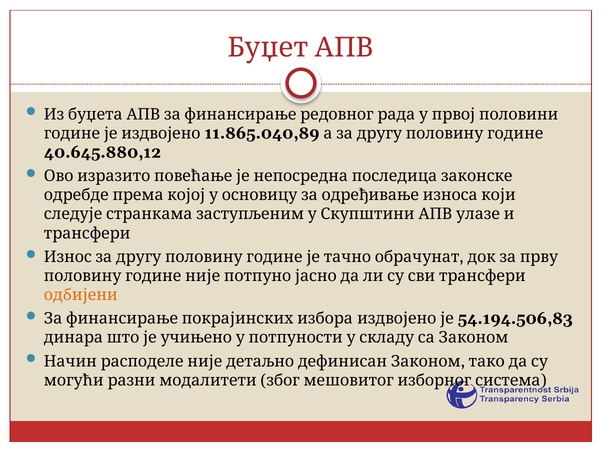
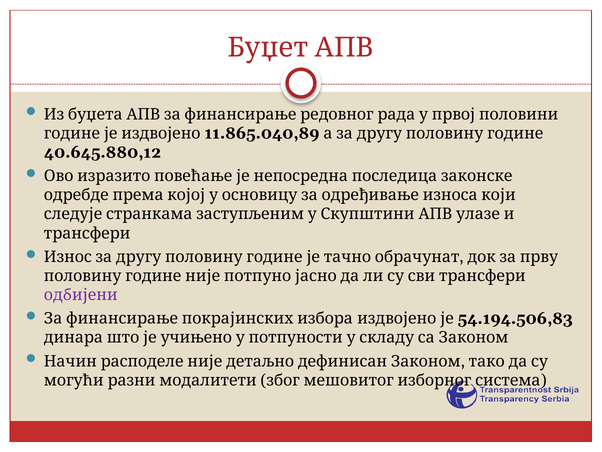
одбијени colour: orange -> purple (81, 295)
